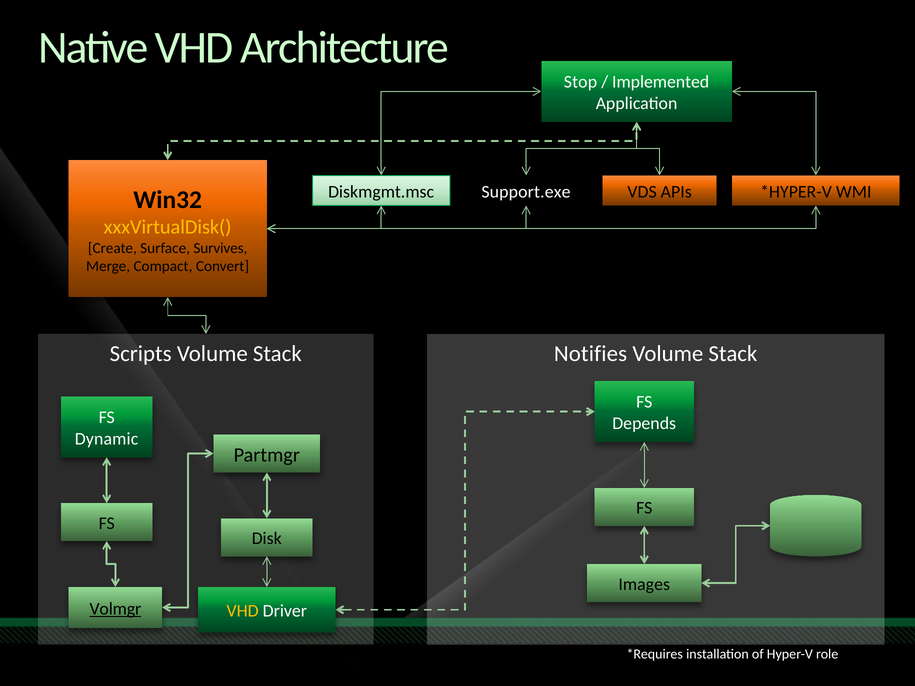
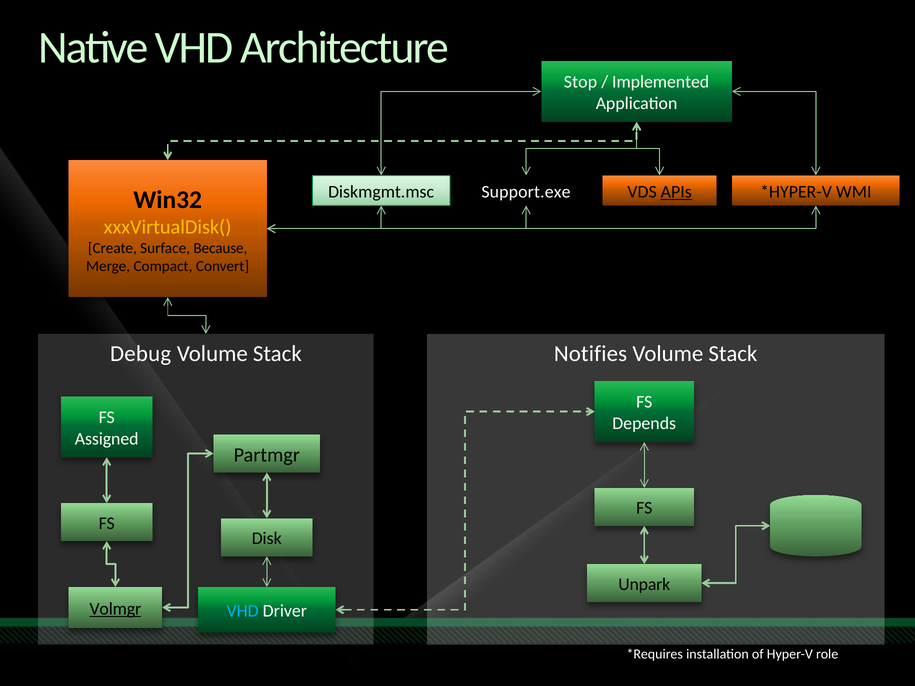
APIs underline: none -> present (676, 192)
Survives: Survives -> Because (220, 248)
Scripts: Scripts -> Debug (141, 354)
Dynamic: Dynamic -> Assigned (107, 439)
Images: Images -> Unpark (644, 584)
VHD colour: yellow -> light blue (243, 611)
